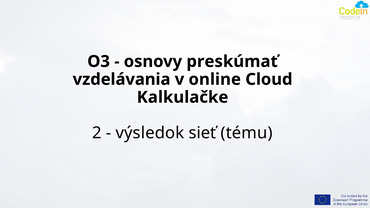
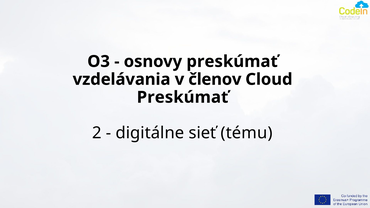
online: online -> členov (215, 79)
Kalkulačke: Kalkulačke -> Preskúmať (183, 97)
výsledok: výsledok -> digitálne (150, 133)
